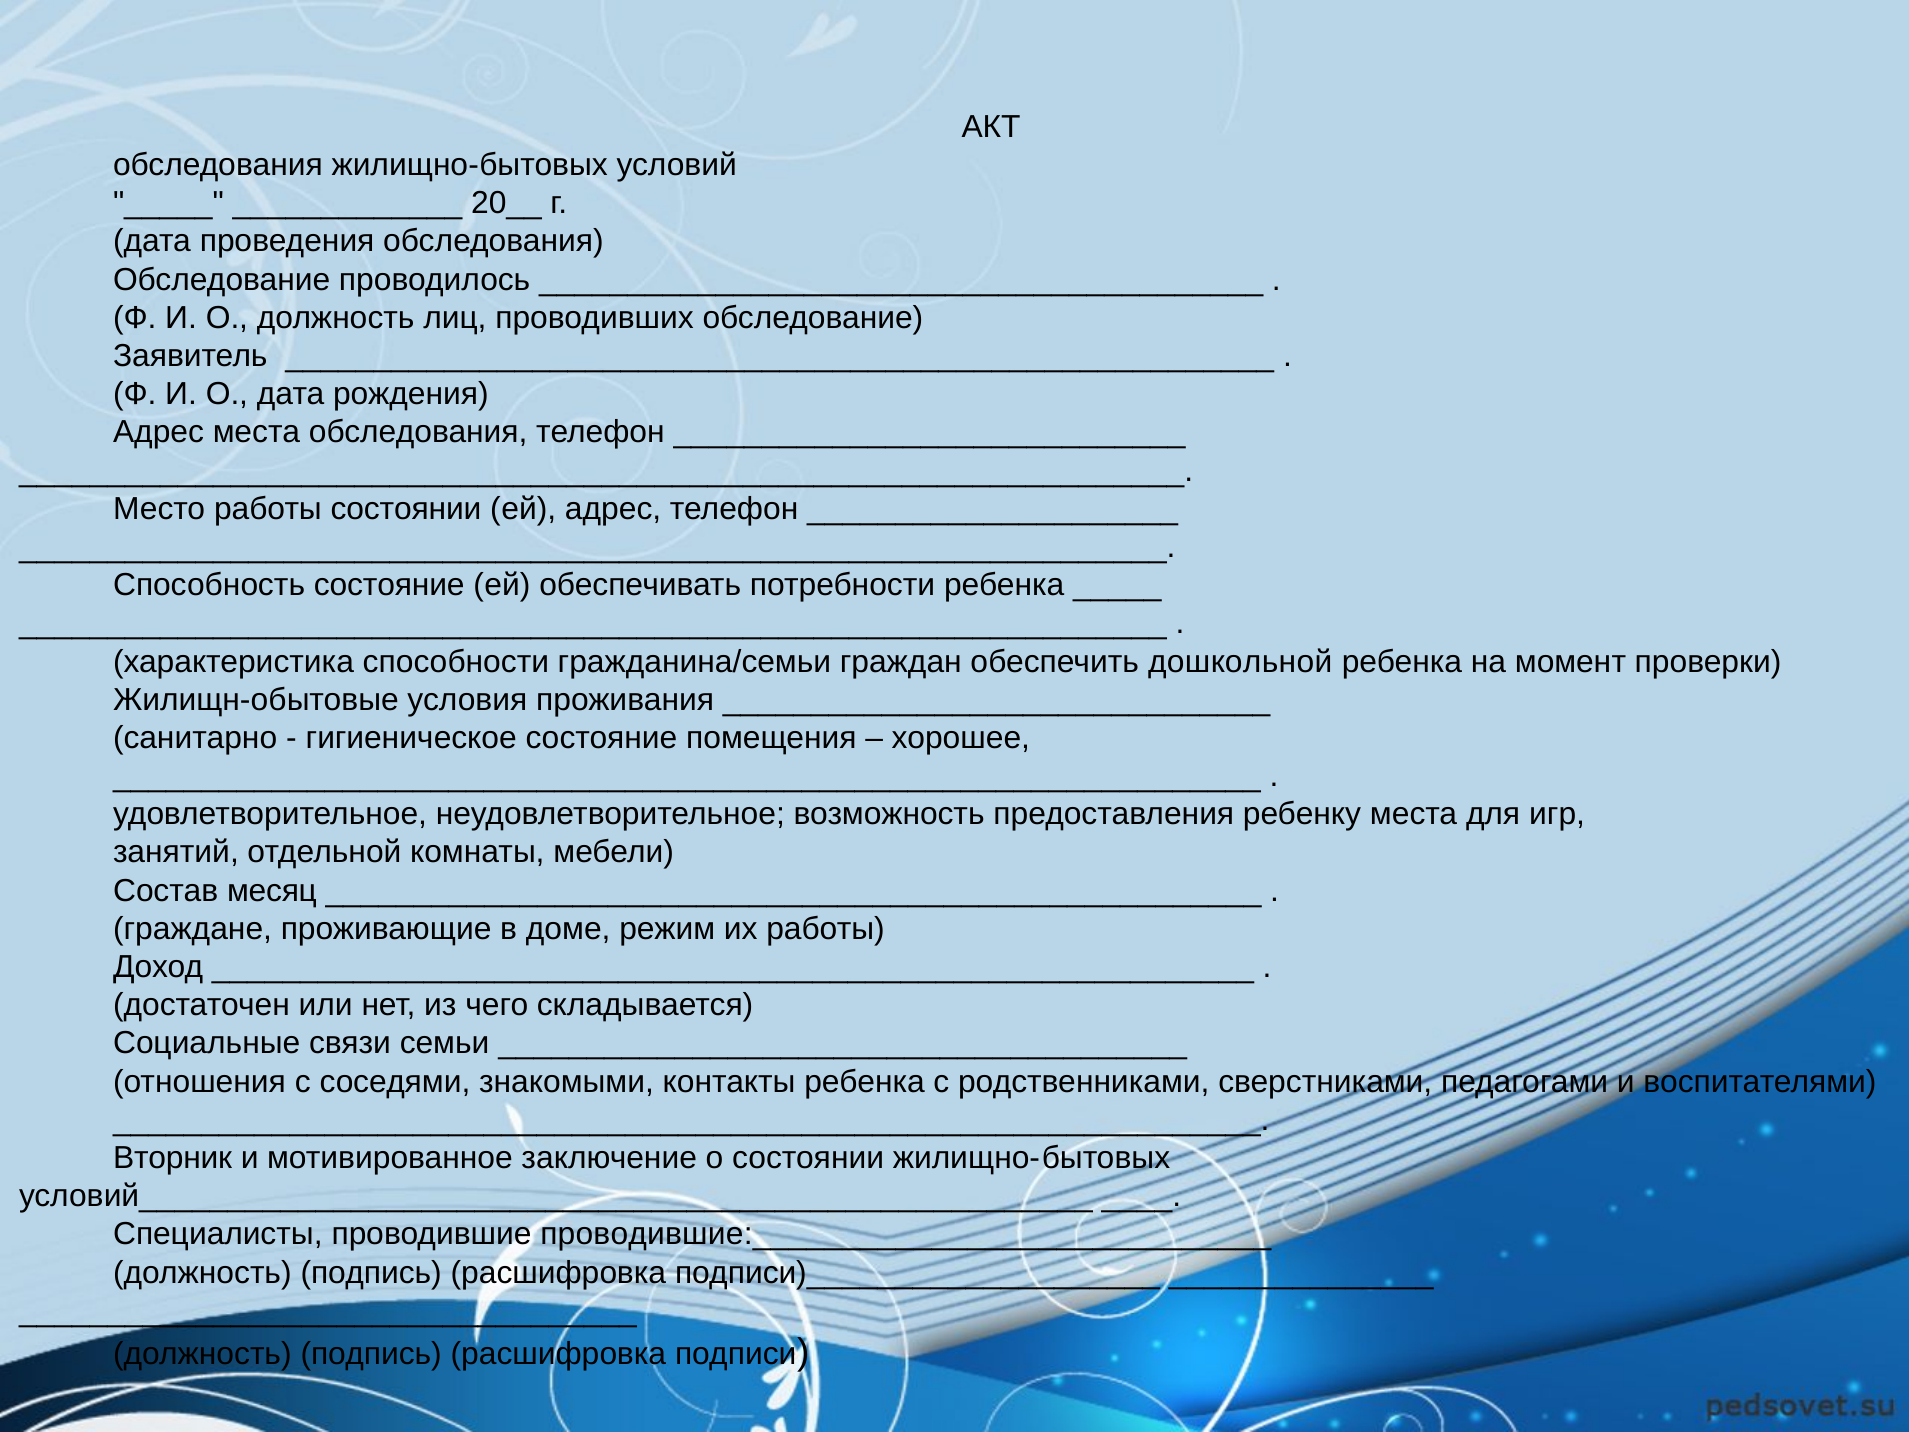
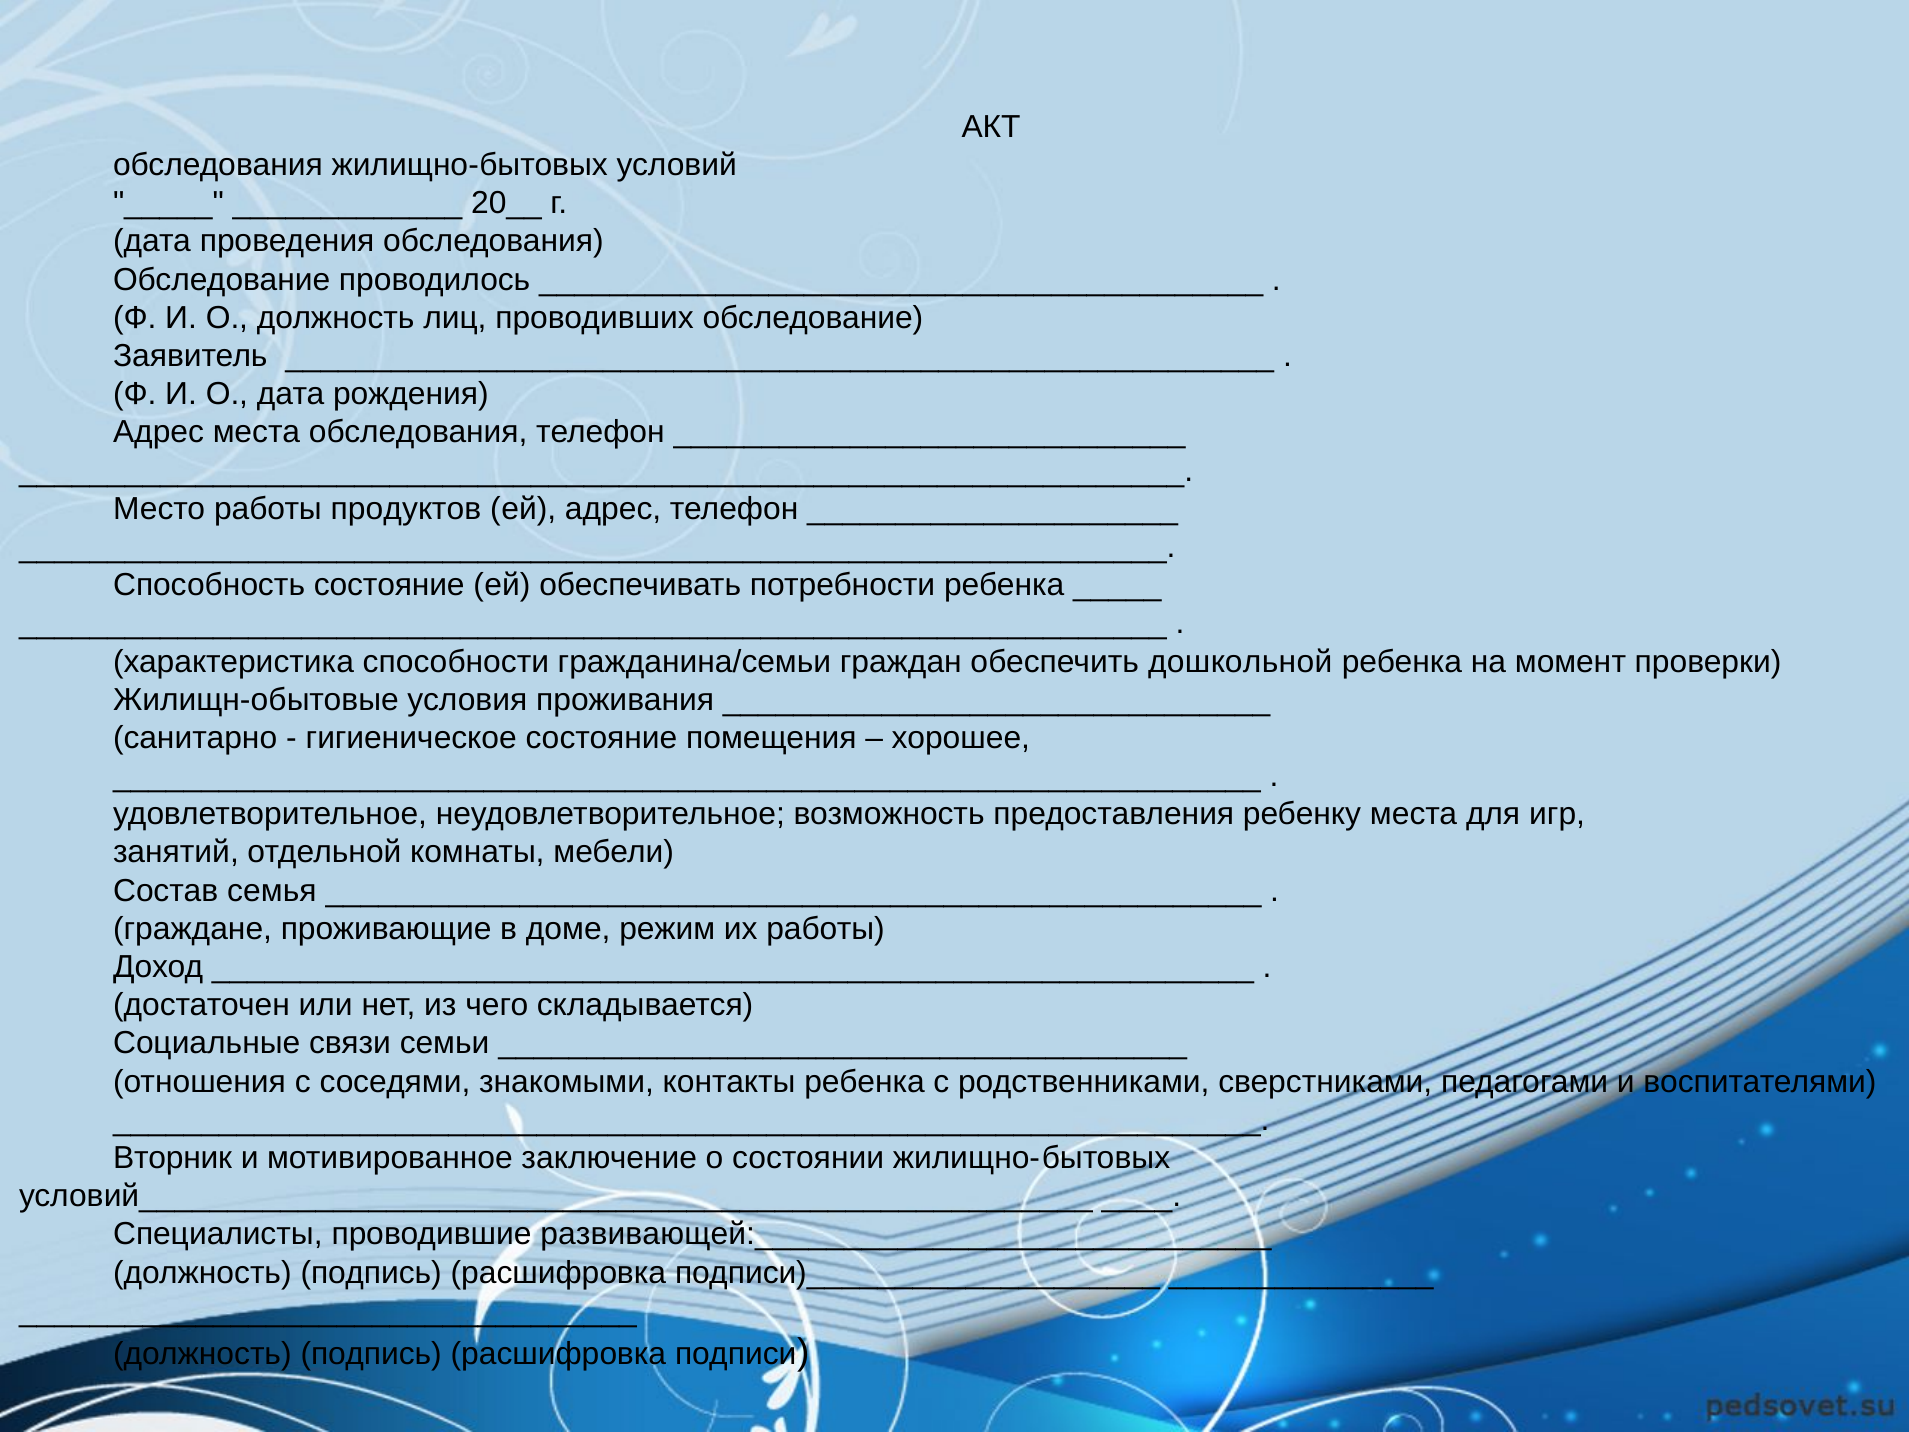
работы состоянии: состоянии -> продуктов (406, 509)
месяц: месяц -> семья (272, 890)
проводившие:_____________________________: проводившие:_____________________________ -> развивающей:_____________________________ (906, 1234)
